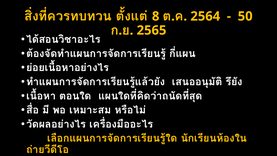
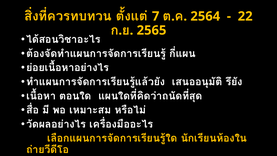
8: 8 -> 7 (156, 16)
50: 50 -> 22 (245, 16)
